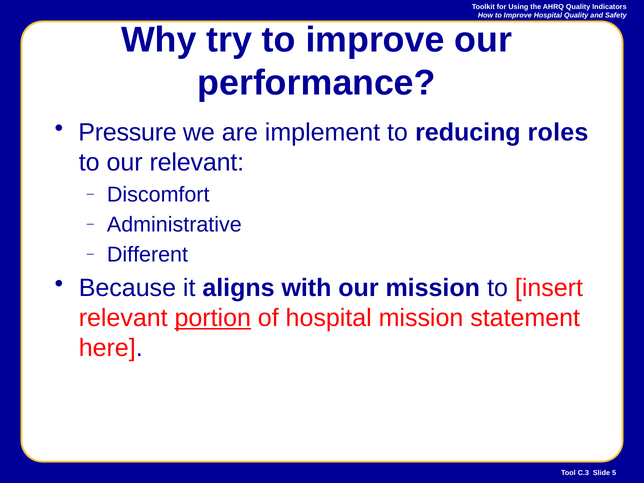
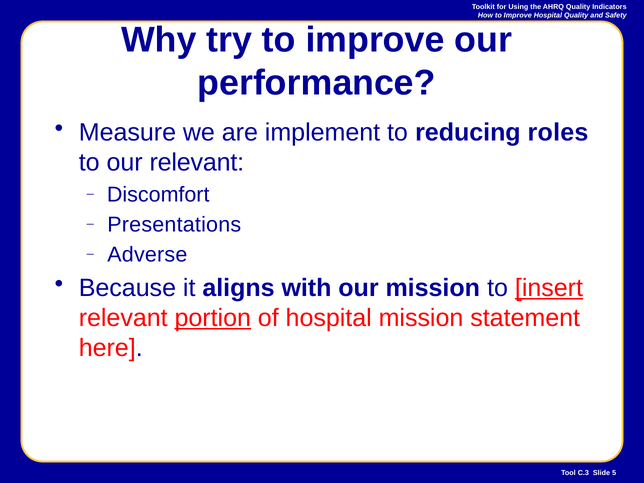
Pressure: Pressure -> Measure (127, 133)
Administrative: Administrative -> Presentations (174, 225)
Different: Different -> Adverse (147, 255)
insert underline: none -> present (549, 288)
